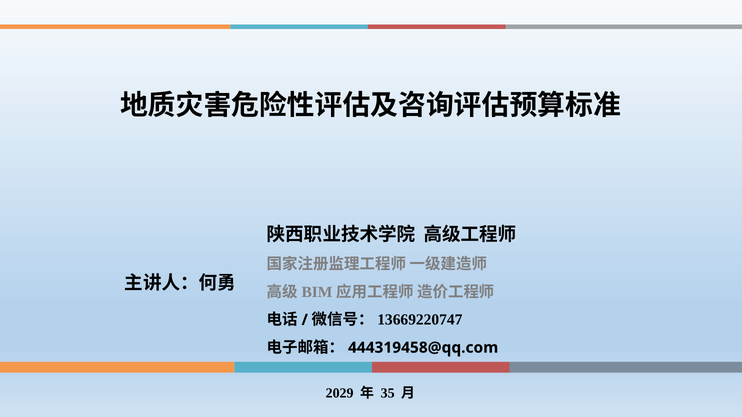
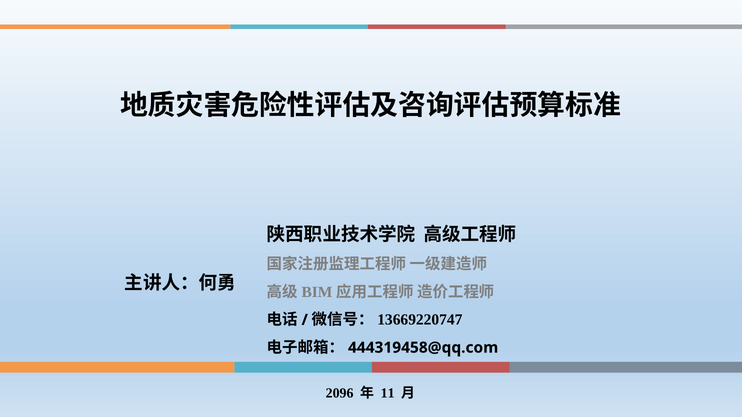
2029: 2029 -> 2096 (340, 393)
35: 35 -> 11 (388, 393)
